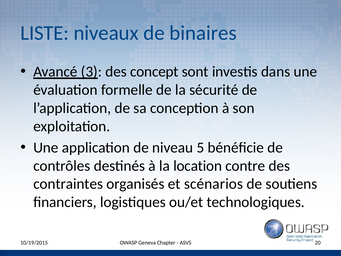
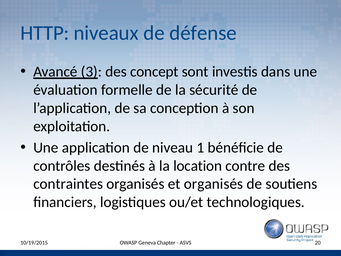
LISTE: LISTE -> HTTP (45, 33)
binaires: binaires -> défense (203, 33)
5: 5 -> 1 (200, 147)
et scénarios: scénarios -> organisés (214, 184)
